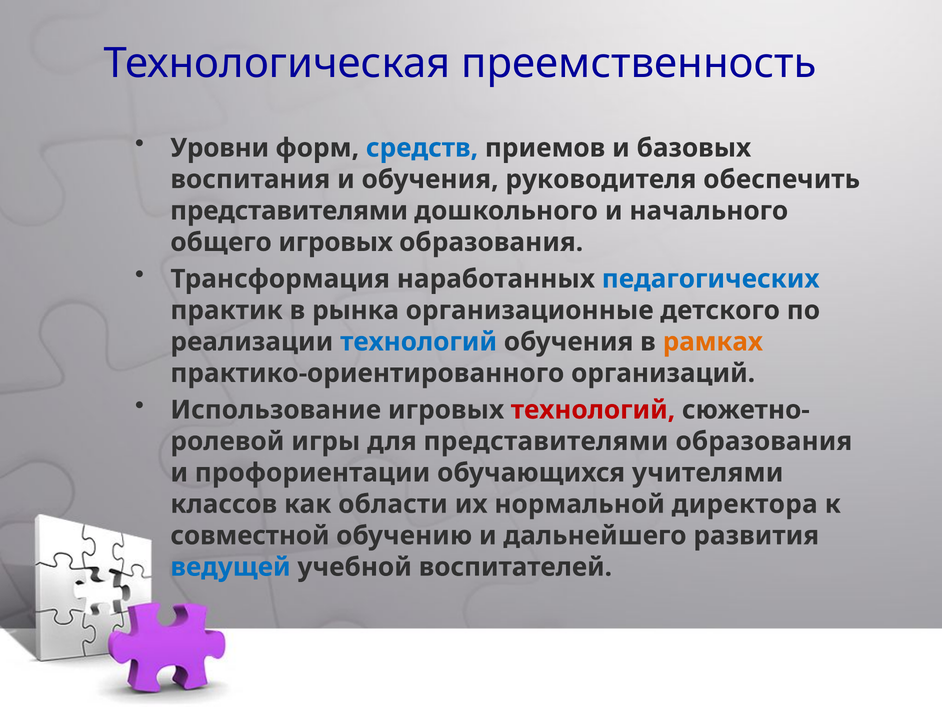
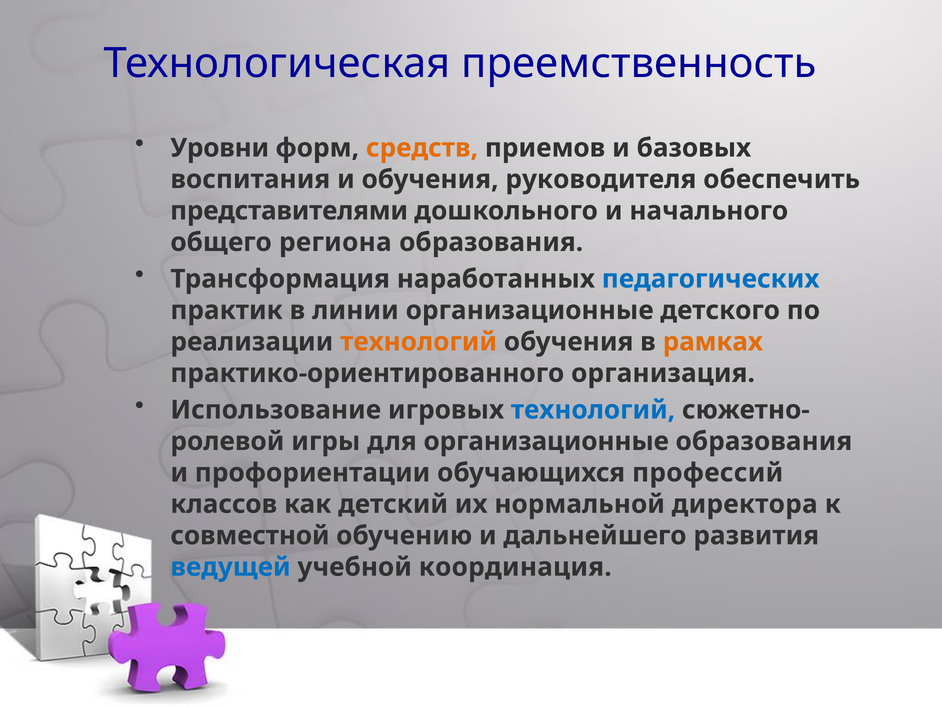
средств colour: blue -> orange (422, 148)
общего игровых: игровых -> региона (335, 242)
рынка: рынка -> линии (355, 310)
технологий colour: blue -> orange (419, 342)
организаций: организаций -> организация (663, 373)
технологий colour: red -> blue (593, 410)
для представителями: представителями -> организационные (546, 441)
учителями: учителями -> профессий (708, 472)
области: области -> детский (393, 504)
воспитателей: воспитателей -> координация (515, 567)
